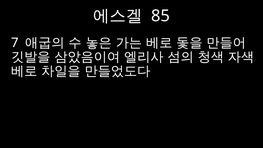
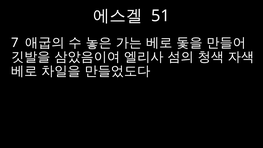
85: 85 -> 51 (161, 16)
